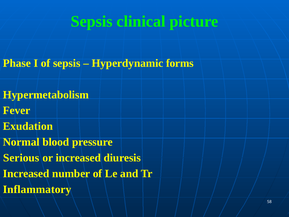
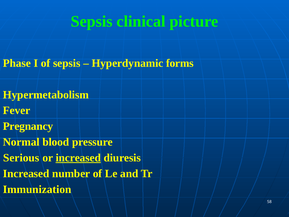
Exudation: Exudation -> Pregnancy (28, 126)
increased underline: none -> present (78, 158)
Inflammatory: Inflammatory -> Immunization (37, 189)
